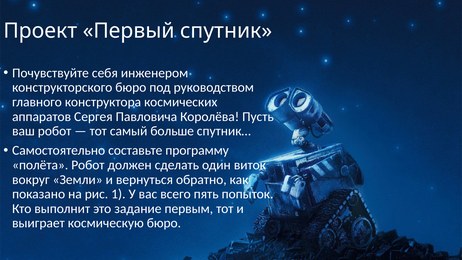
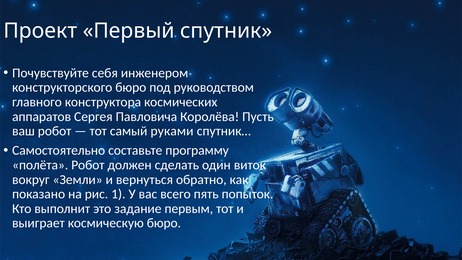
больше: больше -> руками (172, 131)
